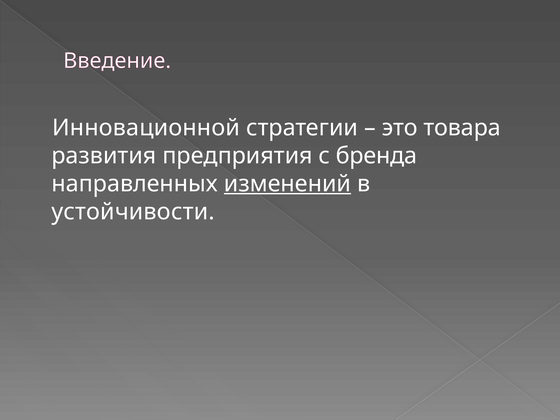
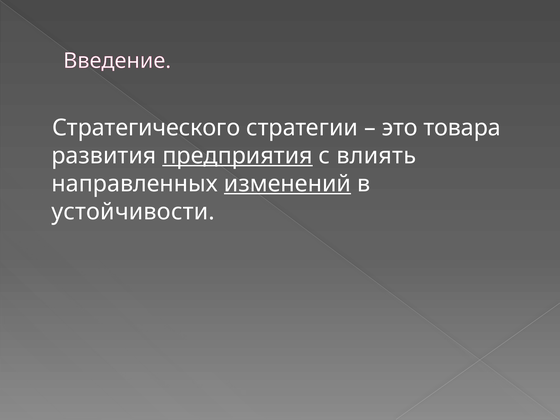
Инновационной: Инновационной -> Стратегического (146, 128)
предприятия underline: none -> present (238, 156)
бренда: бренда -> влиять (376, 156)
